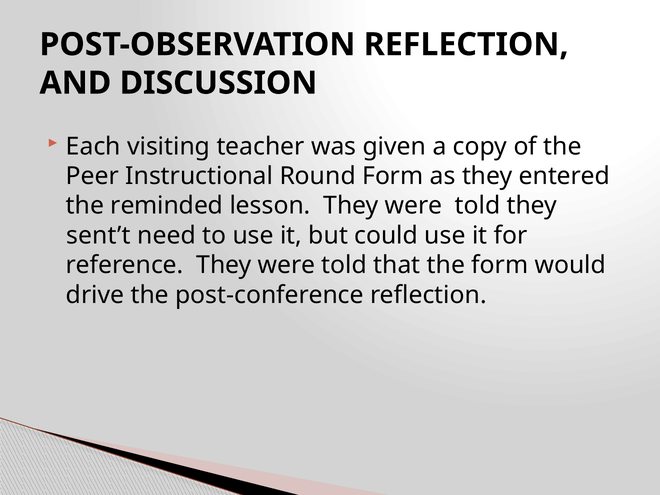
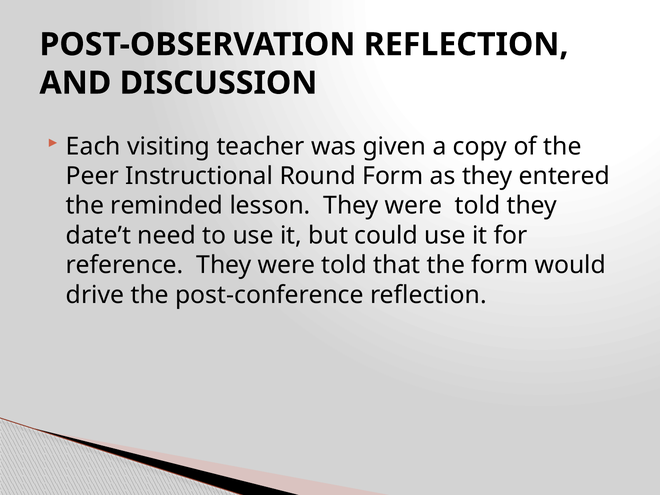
sent’t: sent’t -> date’t (98, 236)
